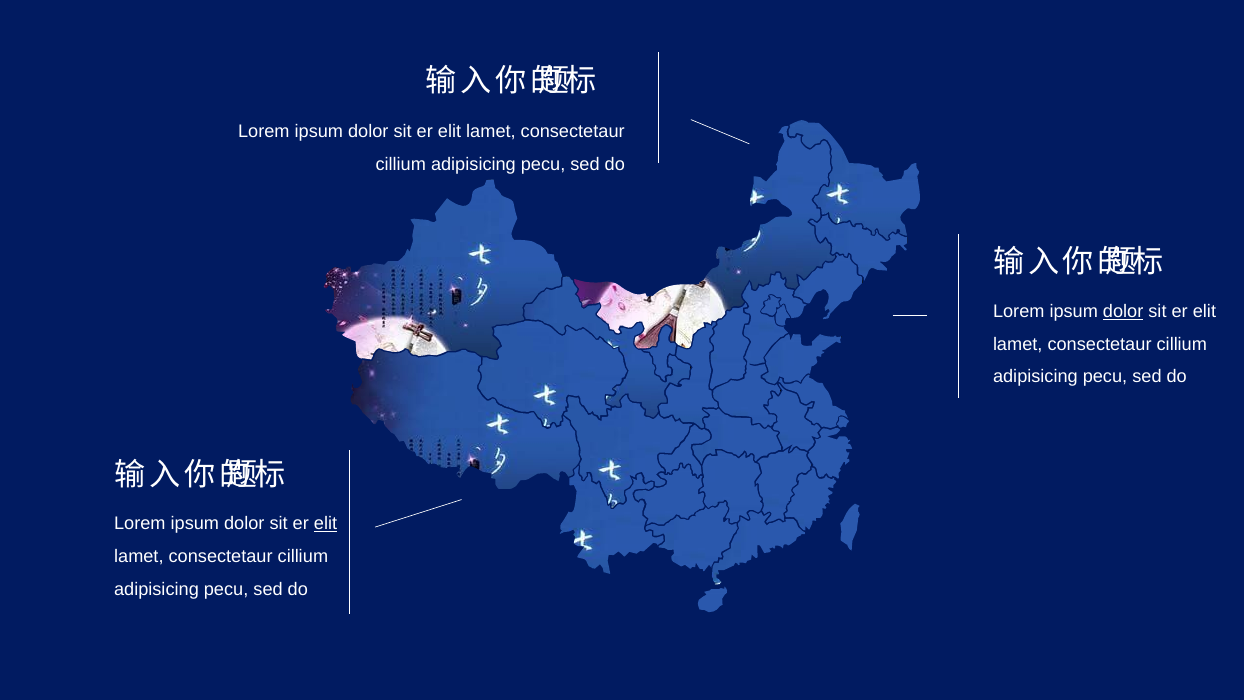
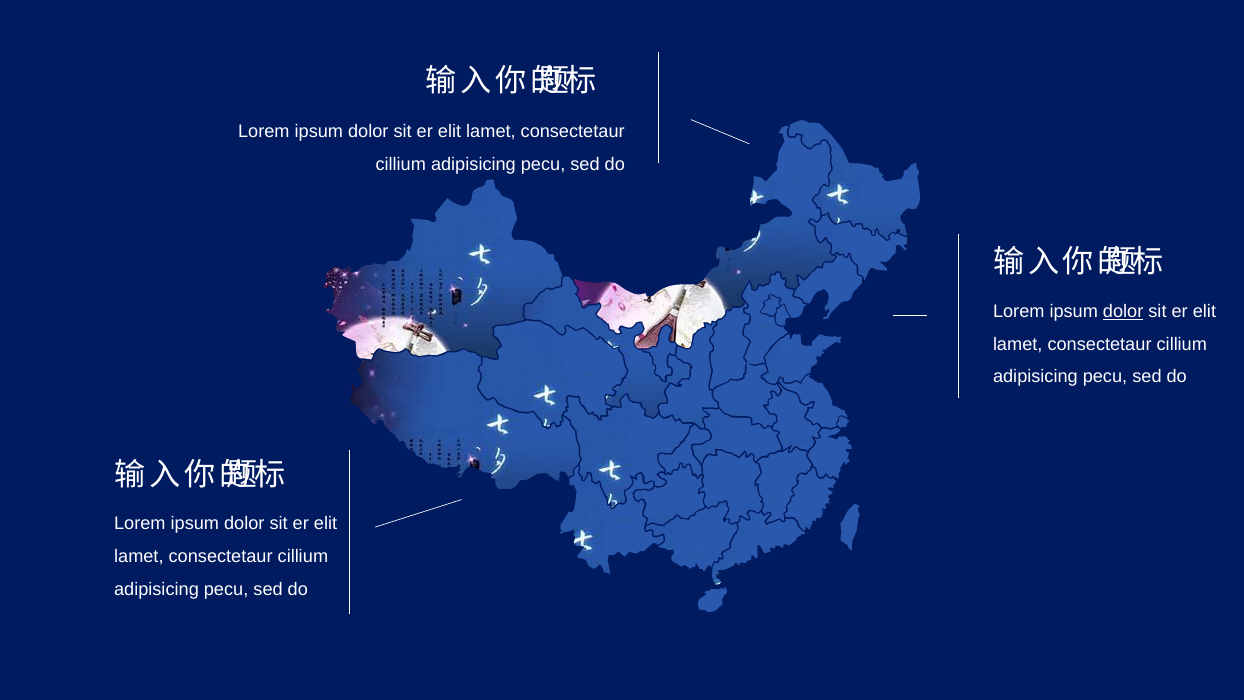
elit underline: present -> none (326, 524)
